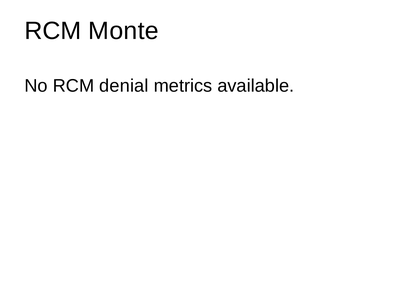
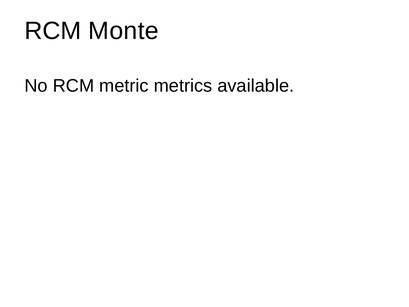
denial: denial -> metric (124, 86)
